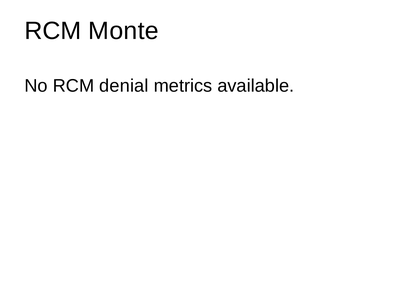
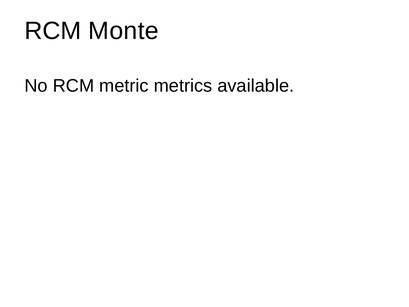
denial: denial -> metric (124, 86)
